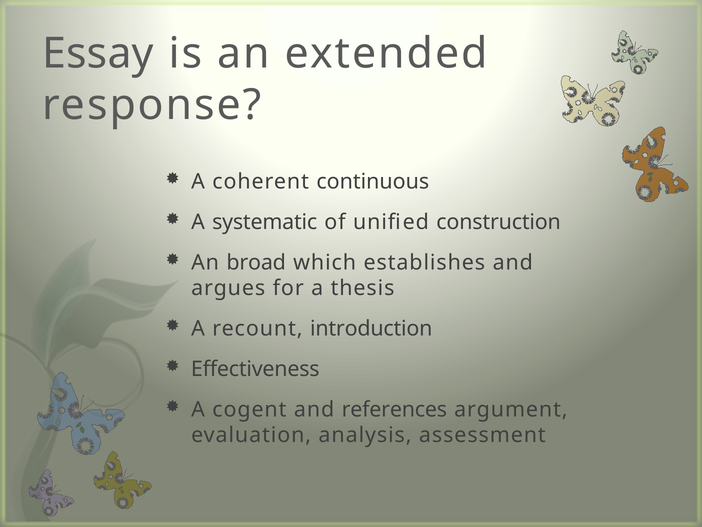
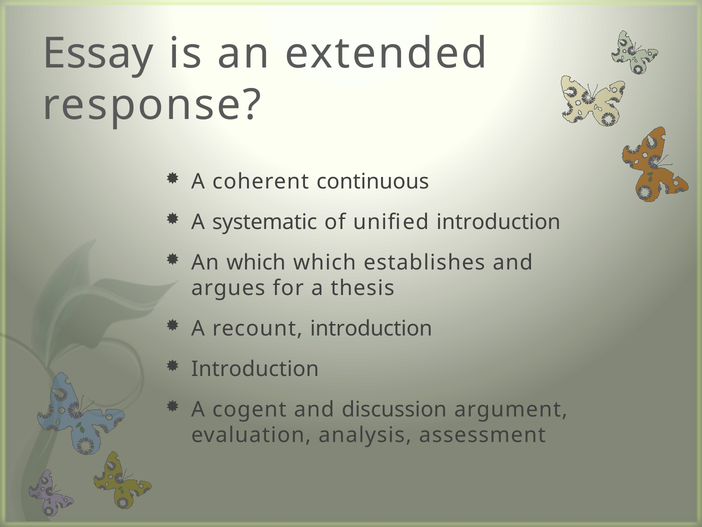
unified construction: construction -> introduction (499, 222)
An broad: broad -> which (256, 262)
Effectiveness: Effectiveness -> Introduction (255, 369)
references: references -> discussion (394, 409)
